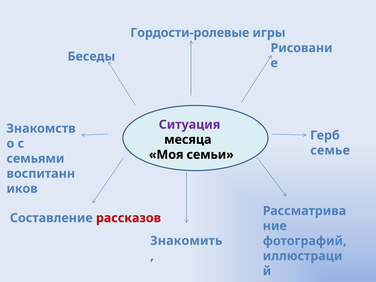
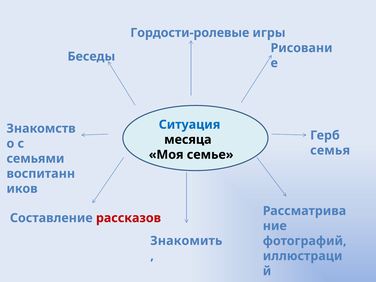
Ситуация colour: purple -> blue (190, 125)
семье: семье -> семья (330, 150)
семьи: семьи -> семье (210, 155)
